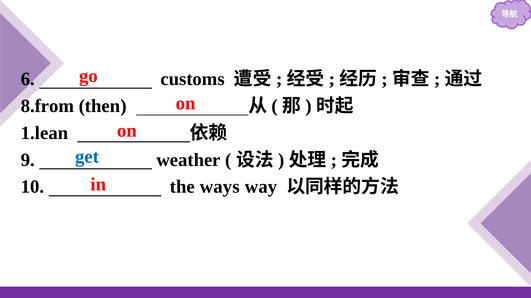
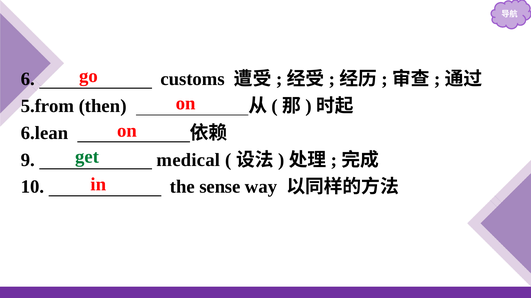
8.from: 8.from -> 5.from (47, 106)
1.lean: 1.lean -> 6.lean (44, 133)
get colour: blue -> green (87, 157)
weather: weather -> medical (188, 160)
ways: ways -> sense (220, 187)
